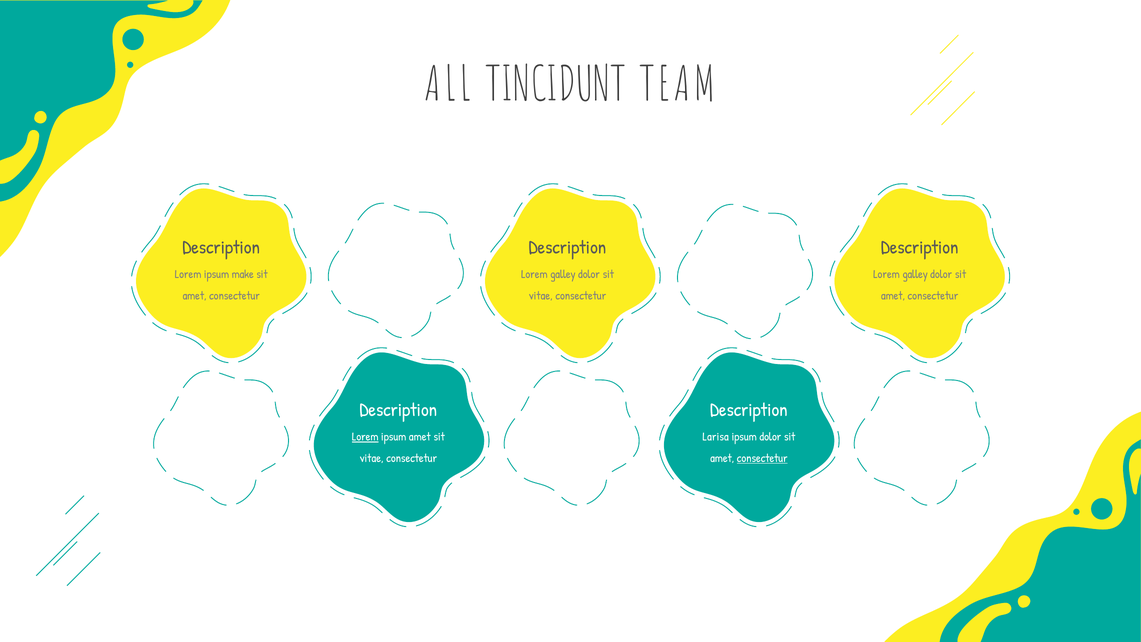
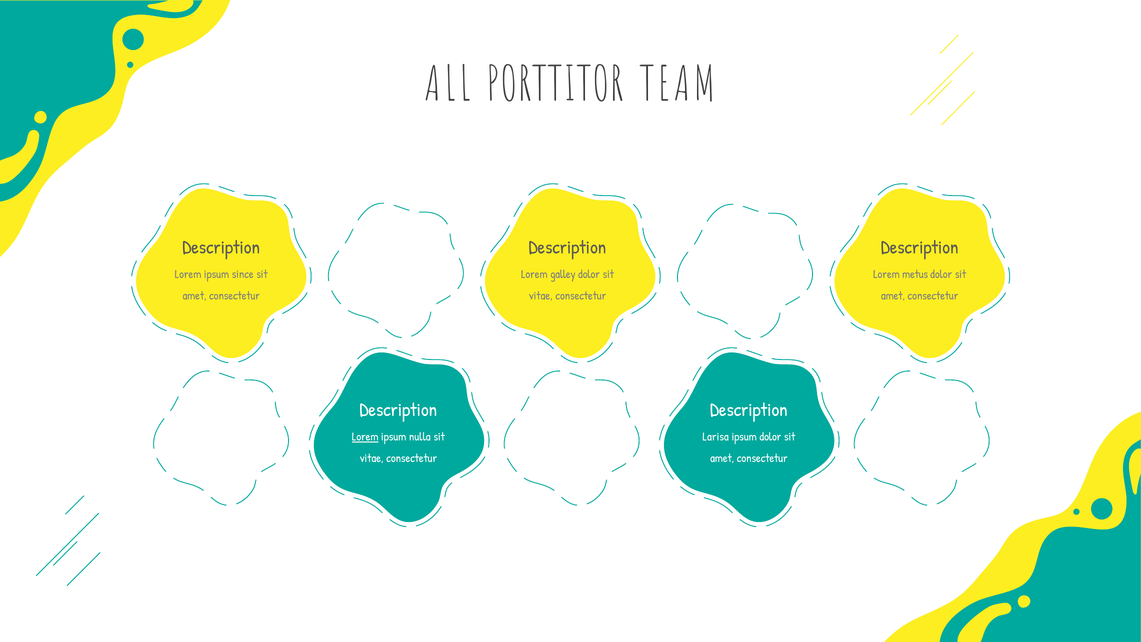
TINCIDUNT: TINCIDUNT -> PORTTITOR (555, 85)
make: make -> since (243, 274)
galley: galley -> metus (915, 274)
ipsum amet: amet -> nulla (420, 437)
consectetur underline: present -> none (762, 458)
